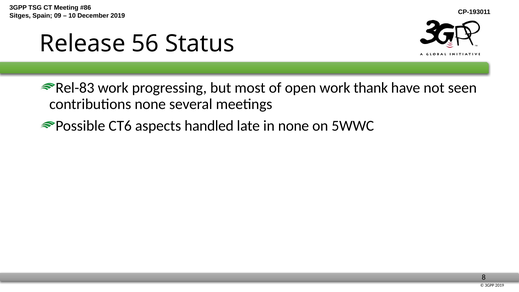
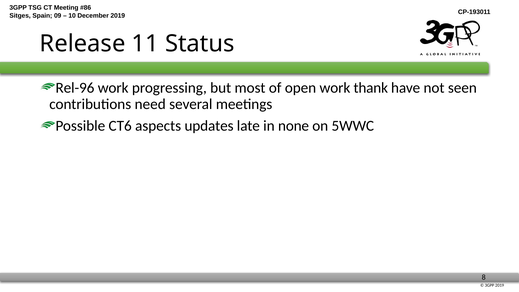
56: 56 -> 11 (145, 44)
Rel-83: Rel-83 -> Rel-96 (75, 88)
contributions none: none -> need (150, 104)
handled: handled -> updates (209, 126)
